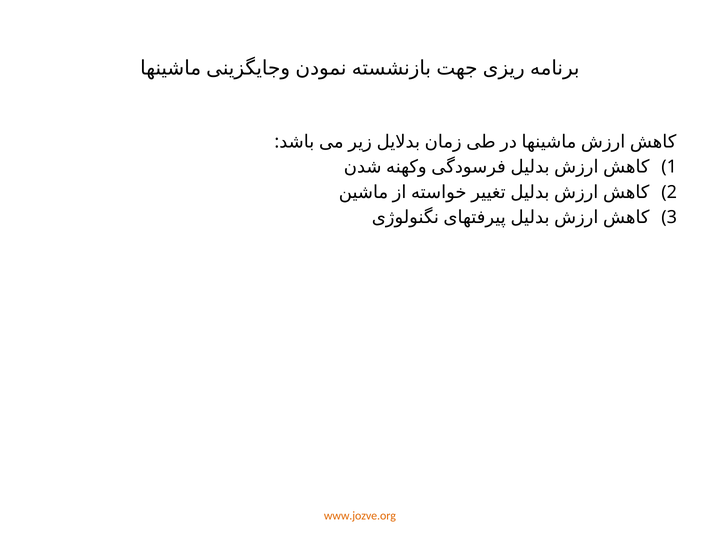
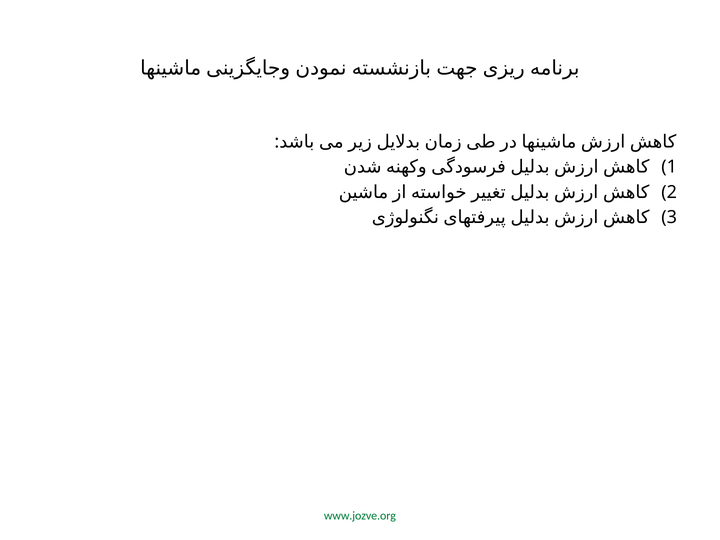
www.jozve.org colour: orange -> green (360, 516)
